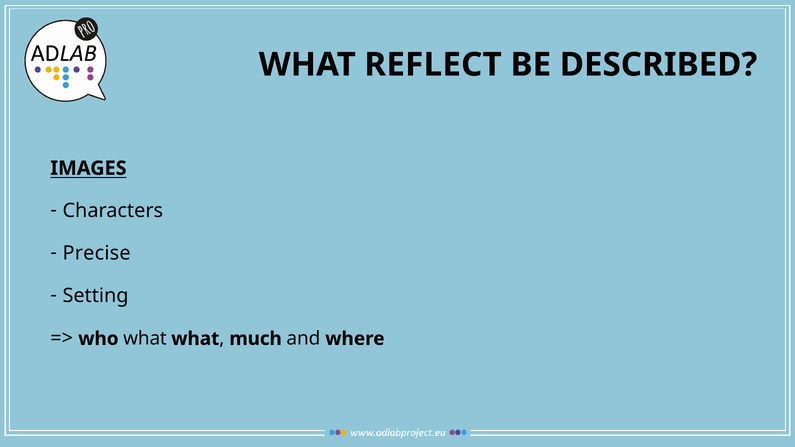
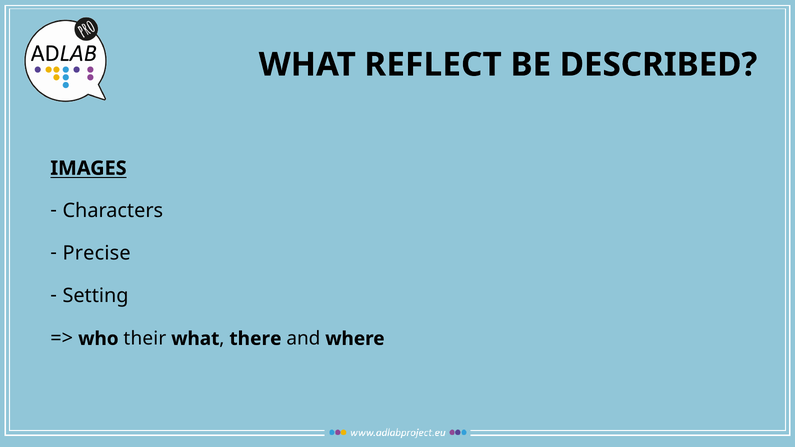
who what: what -> their (145, 339)
much: much -> there (255, 339)
